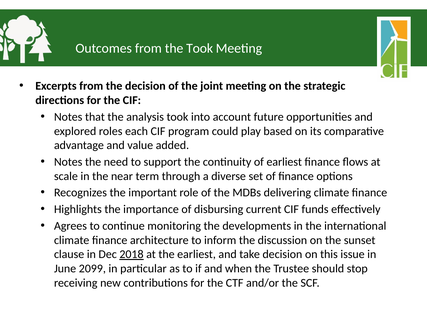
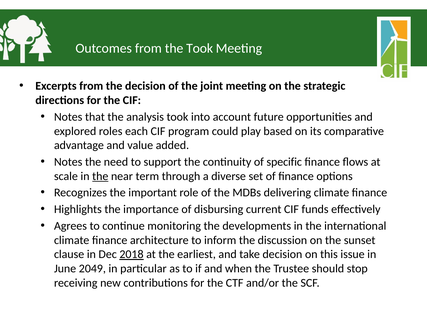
of earliest: earliest -> specific (284, 162)
the underline: none -> present (100, 176)
2099: 2099 -> 2049 (92, 269)
